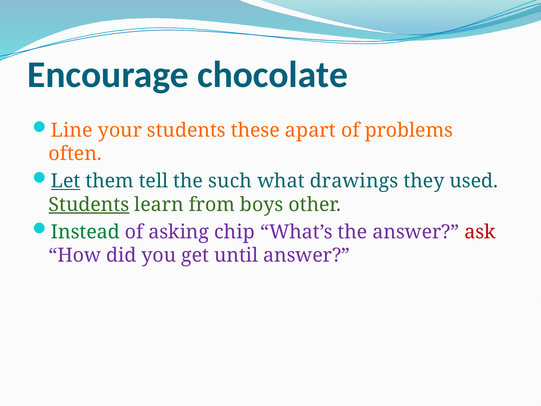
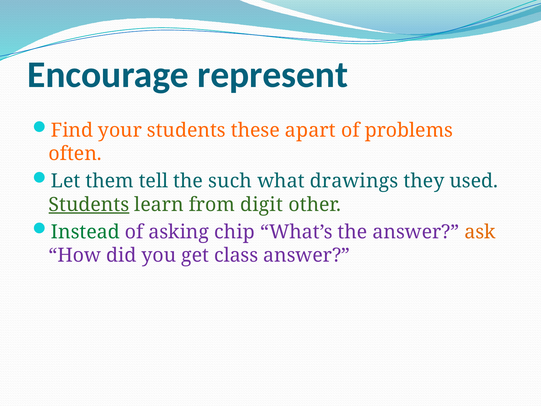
chocolate: chocolate -> represent (273, 75)
Line: Line -> Find (72, 130)
Let underline: present -> none (66, 181)
boys: boys -> digit (262, 204)
ask colour: red -> orange (480, 232)
until: until -> class (236, 255)
